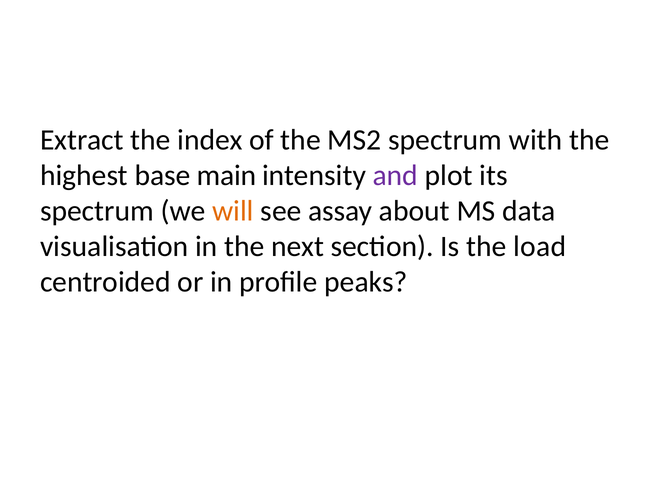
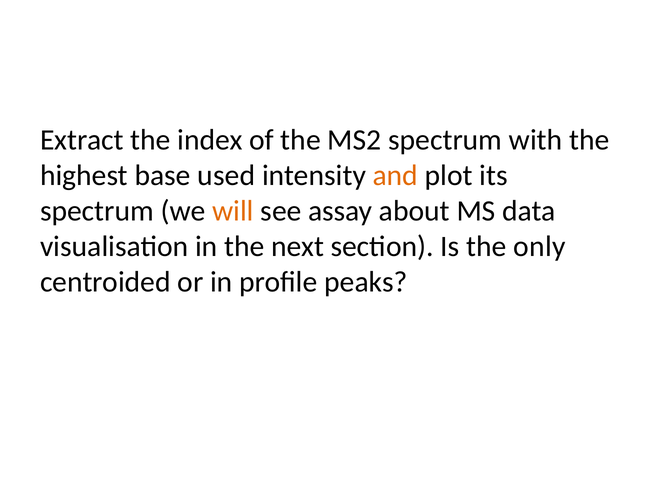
main: main -> used (226, 176)
and colour: purple -> orange (395, 176)
load: load -> only (540, 247)
